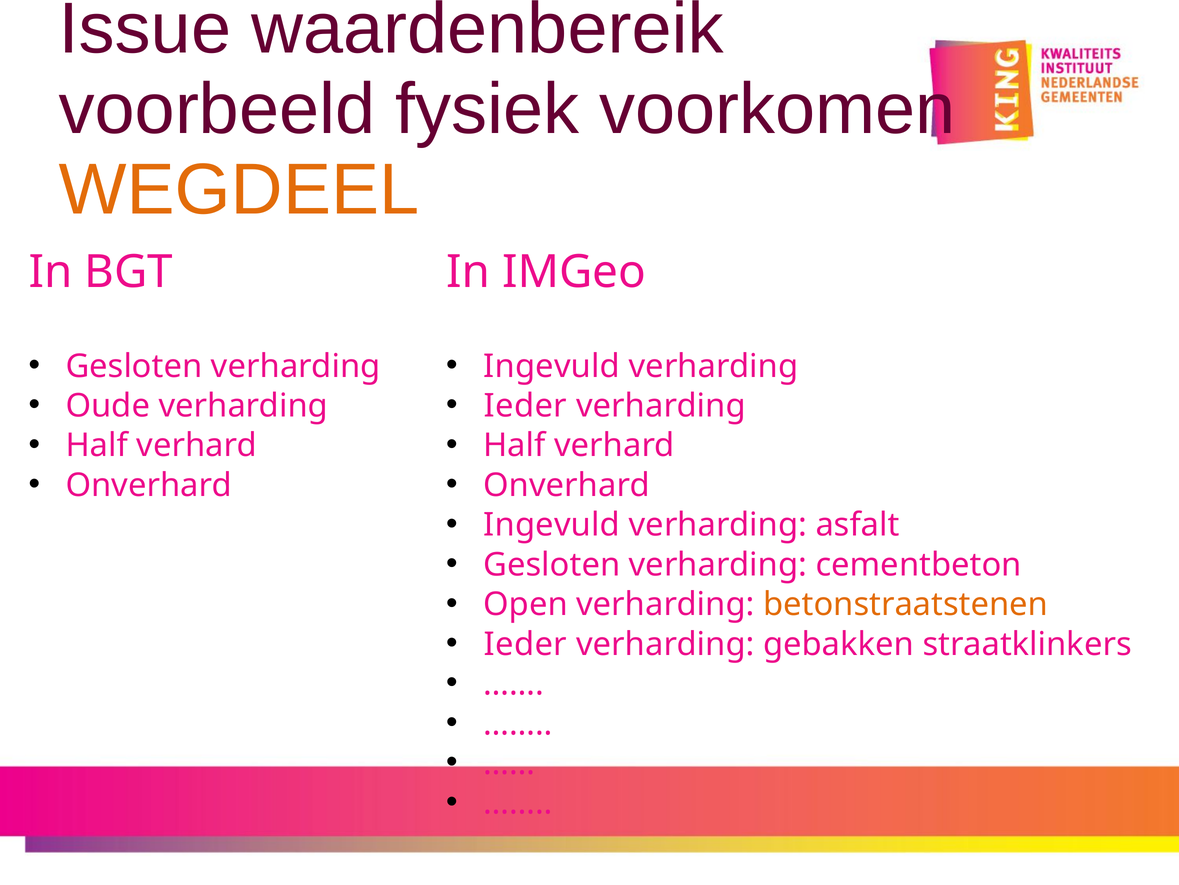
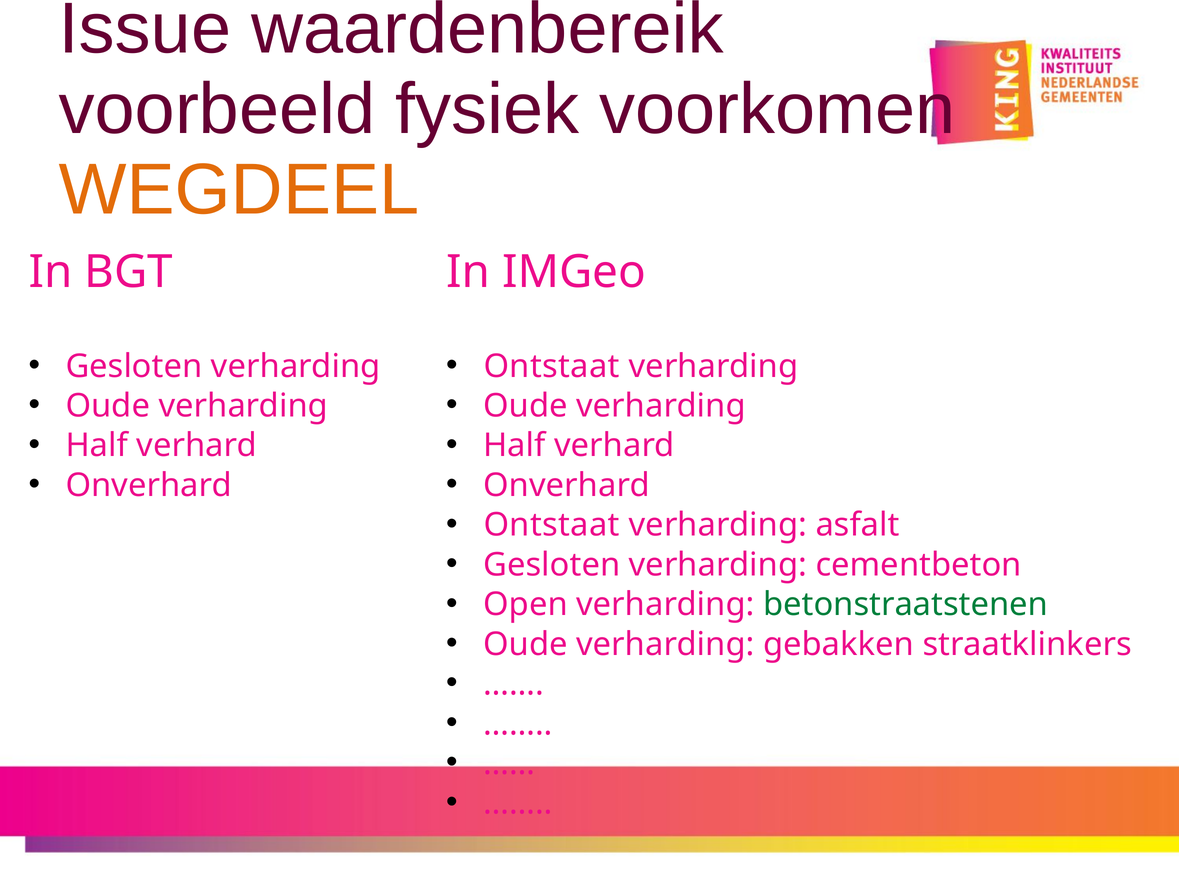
Ingevuld: Ingevuld -> Ontstaat (552, 366)
Ieder: Ieder -> Oude (526, 406)
Ingevuld: Ingevuld -> Ontstaat (552, 525)
betonstraatstenen colour: orange -> green (906, 604)
Ieder: Ieder -> Oude (526, 644)
